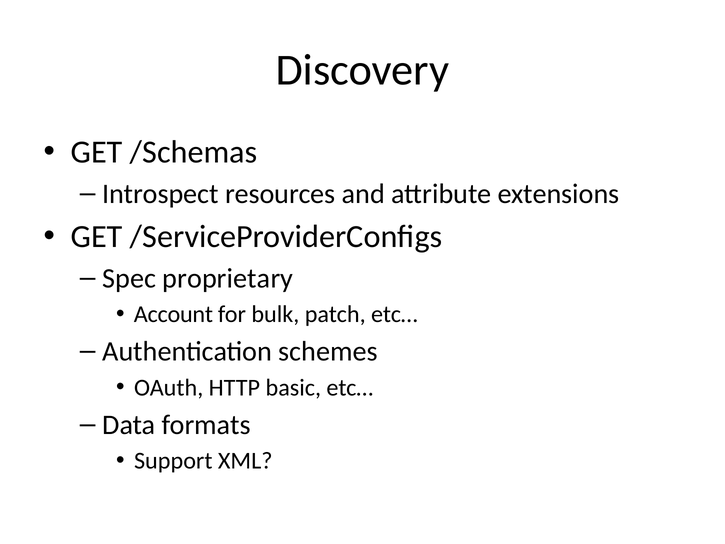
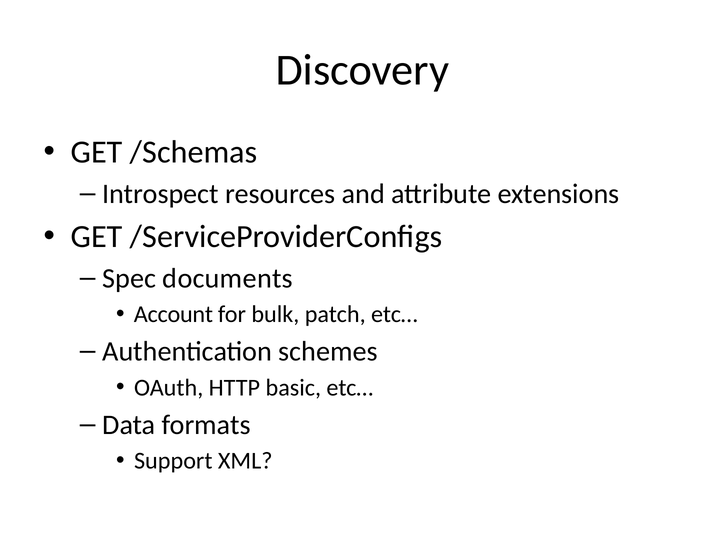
proprietary: proprietary -> documents (228, 278)
